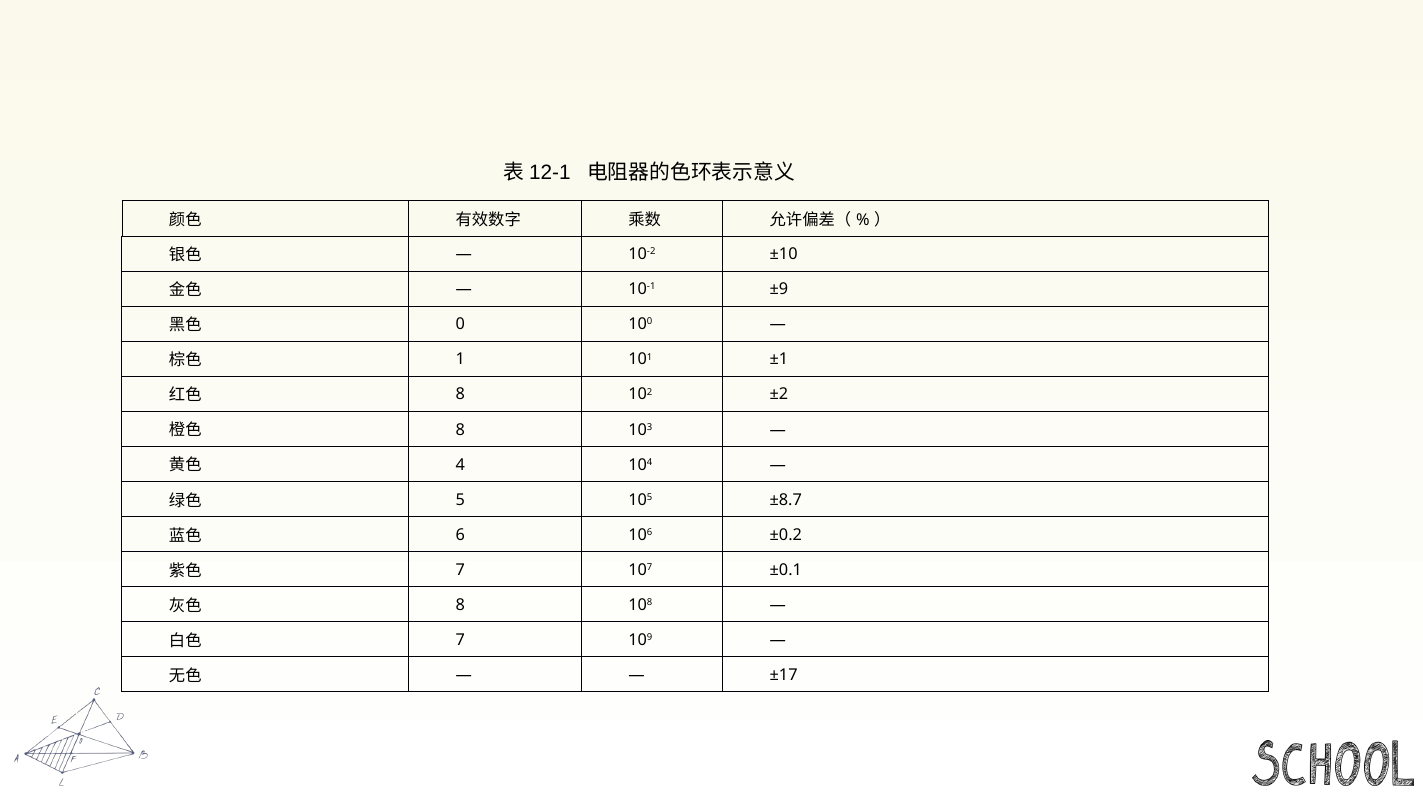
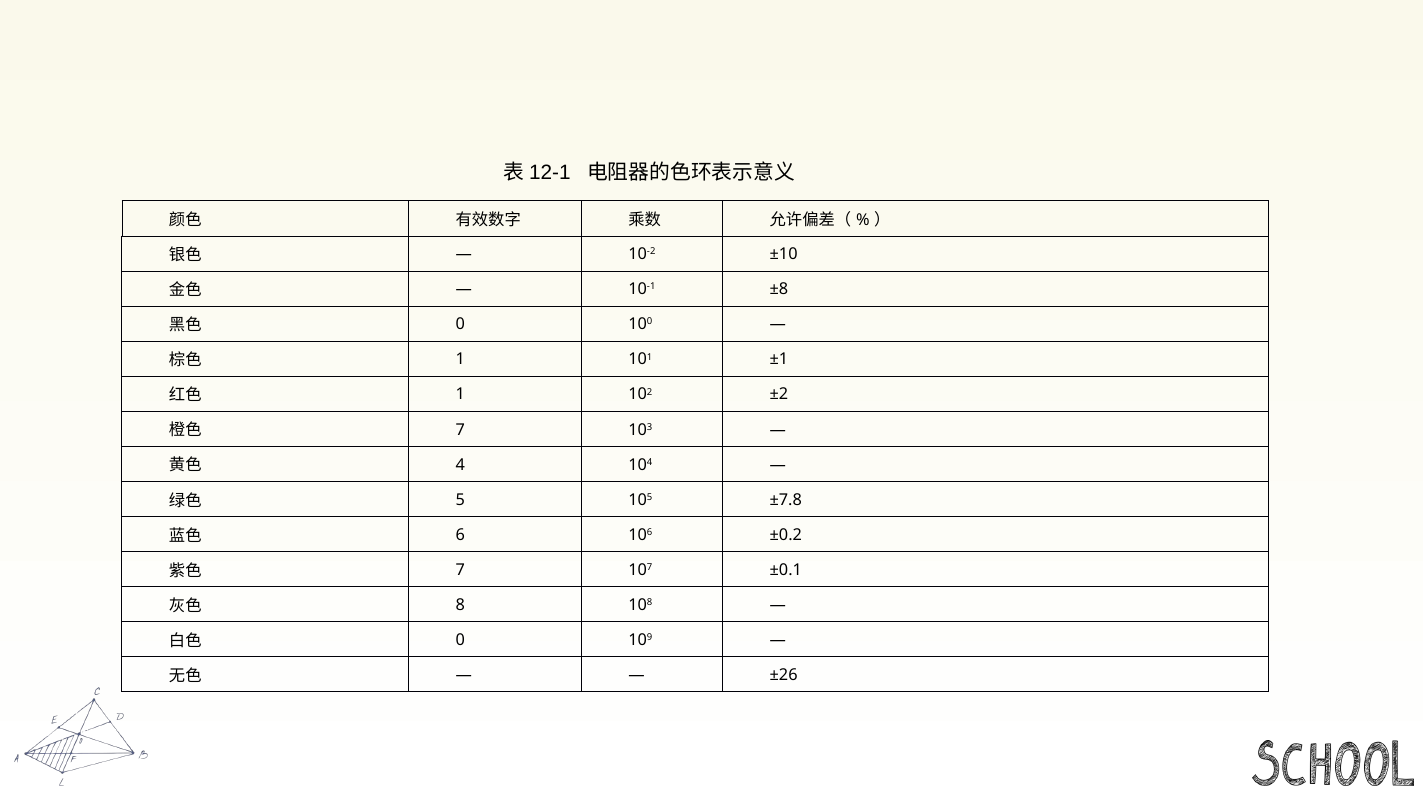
±9: ±9 -> ±8 (779, 289)
8: 8 -> 1 (460, 394)
8: 8 -> 7 (460, 429)
±8.7: ±8.7 -> ±7.8 (786, 499)
7: 7 -> 0 (460, 640)
±17: ±17 -> ±26 (784, 675)
